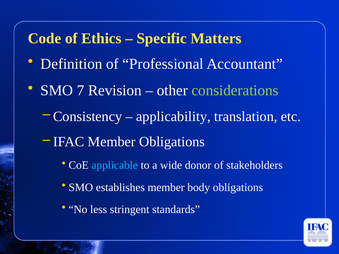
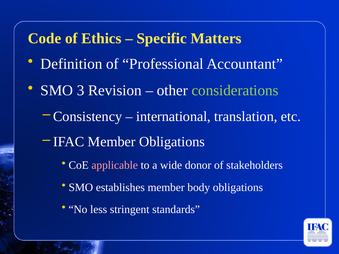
7: 7 -> 3 (81, 91)
applicability: applicability -> international (173, 116)
applicable colour: light blue -> pink (115, 165)
